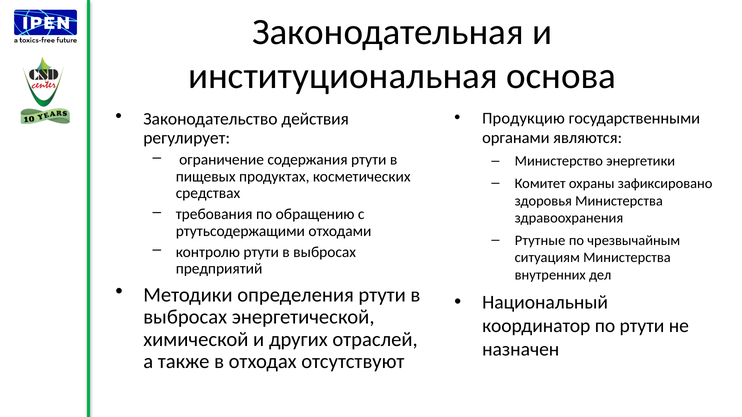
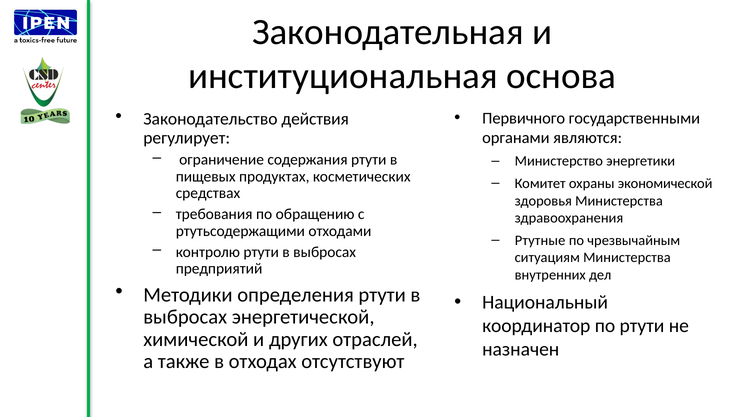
Продукцию: Продукцию -> Первичного (524, 118)
зафиксировано: зафиксировано -> экономической (665, 184)
